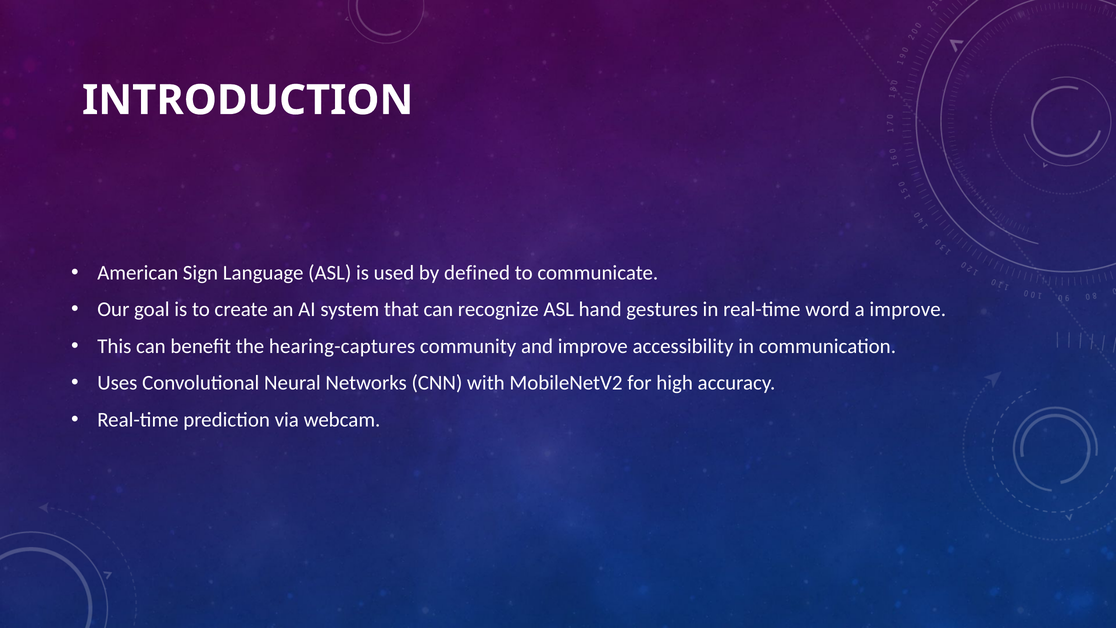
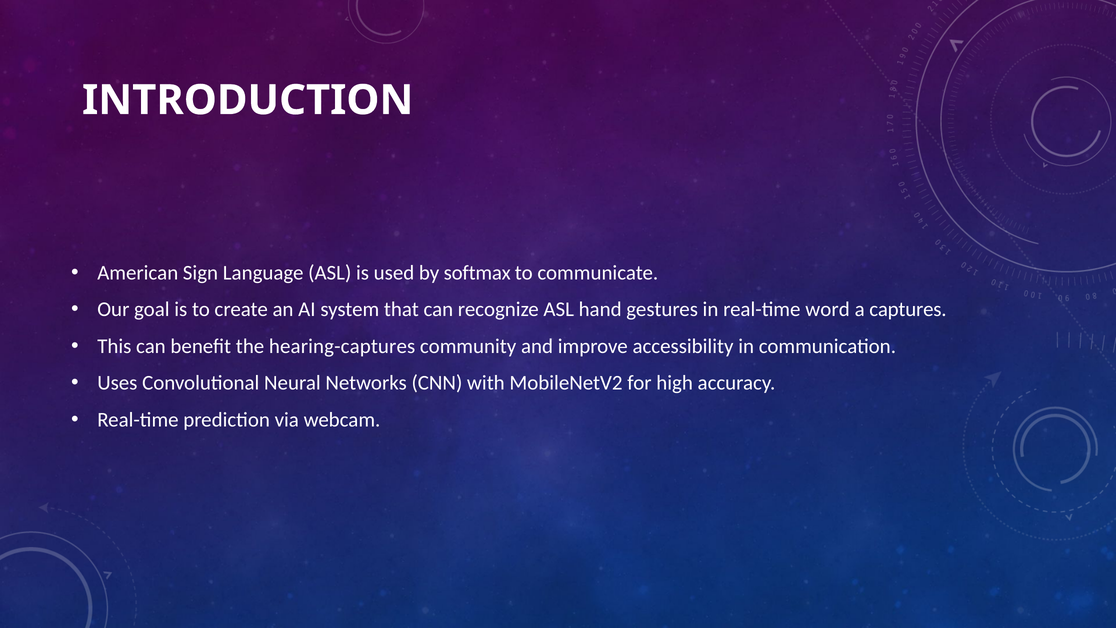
defined: defined -> softmax (477, 273)
a improve: improve -> captures (908, 309)
